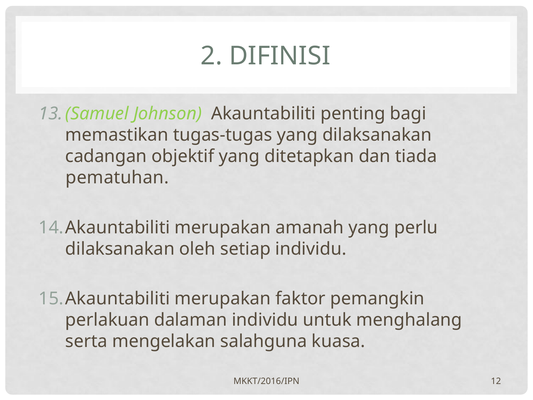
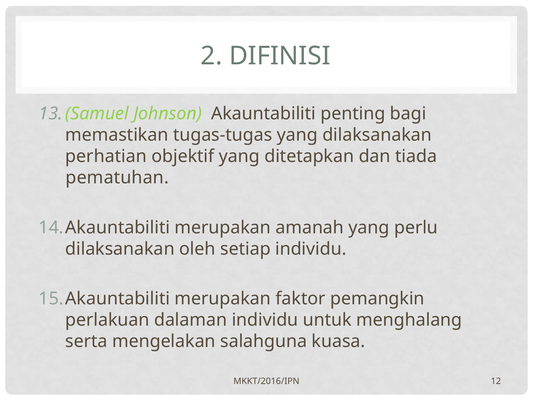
cadangan: cadangan -> perhatian (106, 156)
